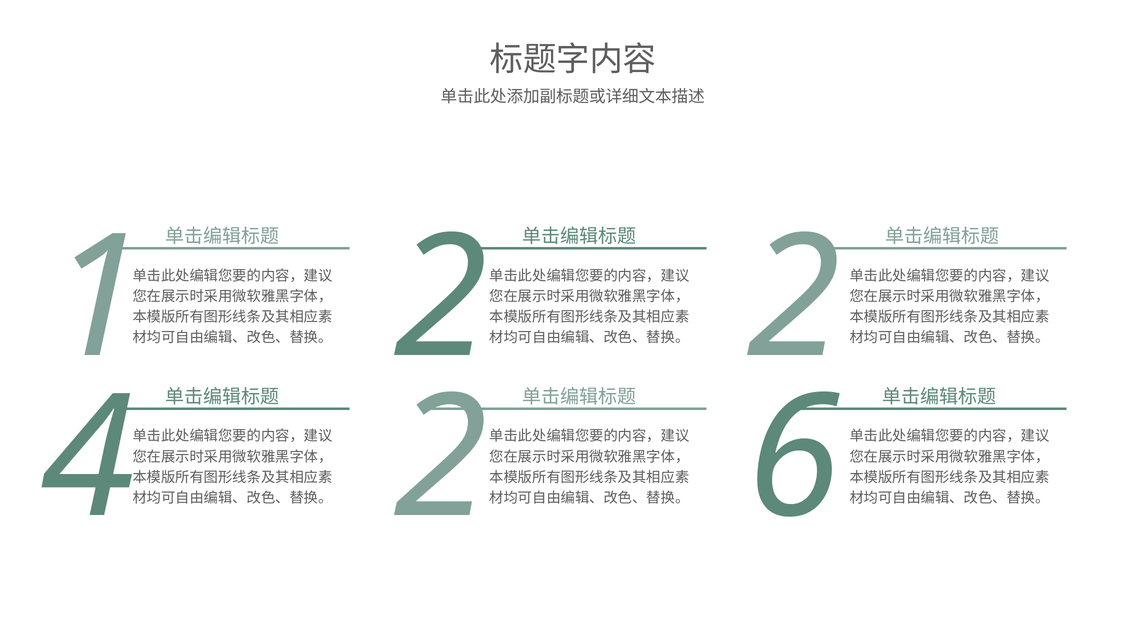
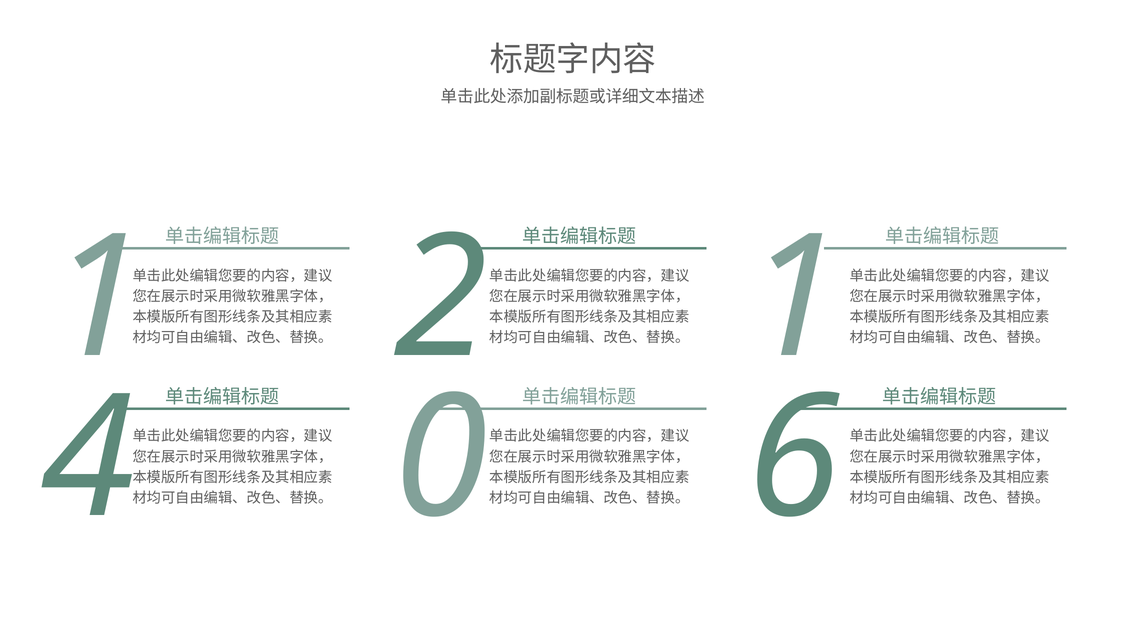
2 2: 2 -> 1 (794, 299)
4 2: 2 -> 0 (441, 459)
